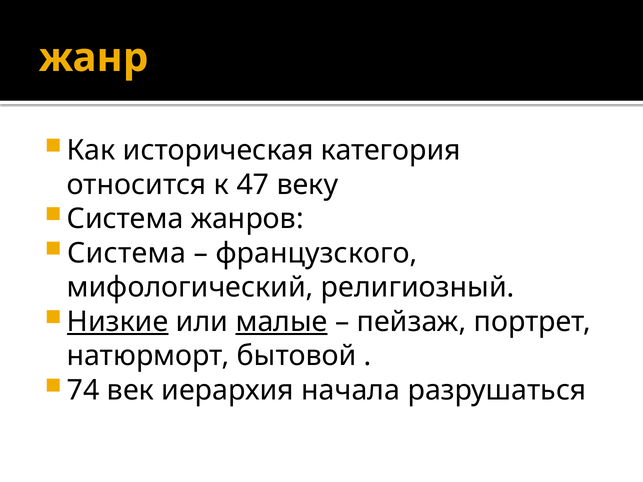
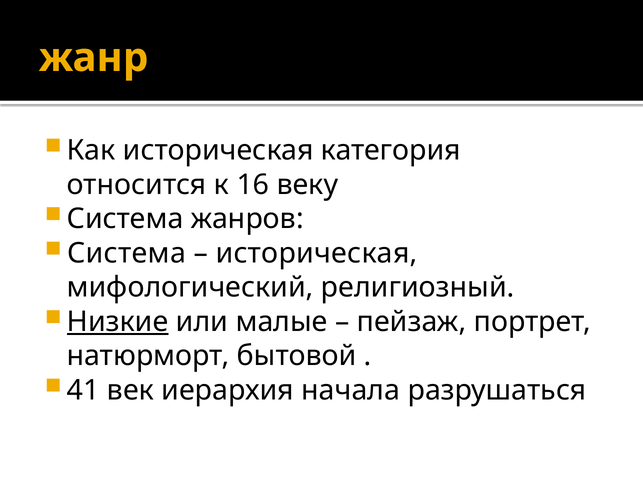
47: 47 -> 16 (253, 185)
французского: французского -> историческая (317, 253)
малые underline: present -> none (282, 322)
74: 74 -> 41 (83, 390)
